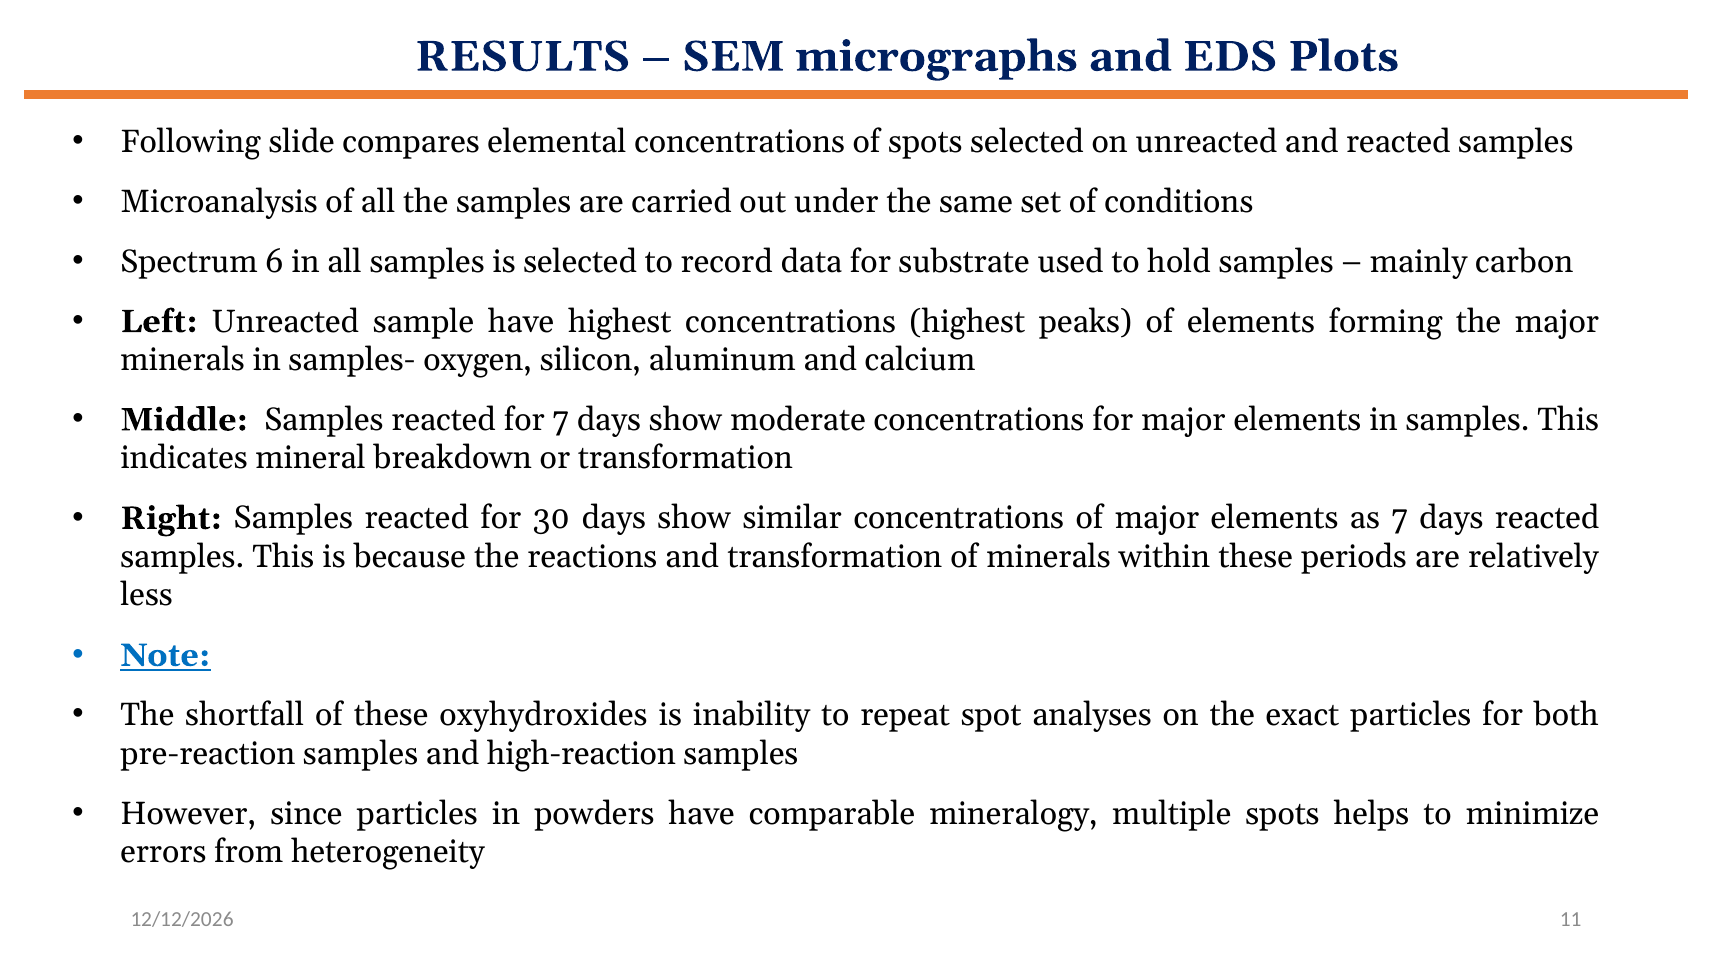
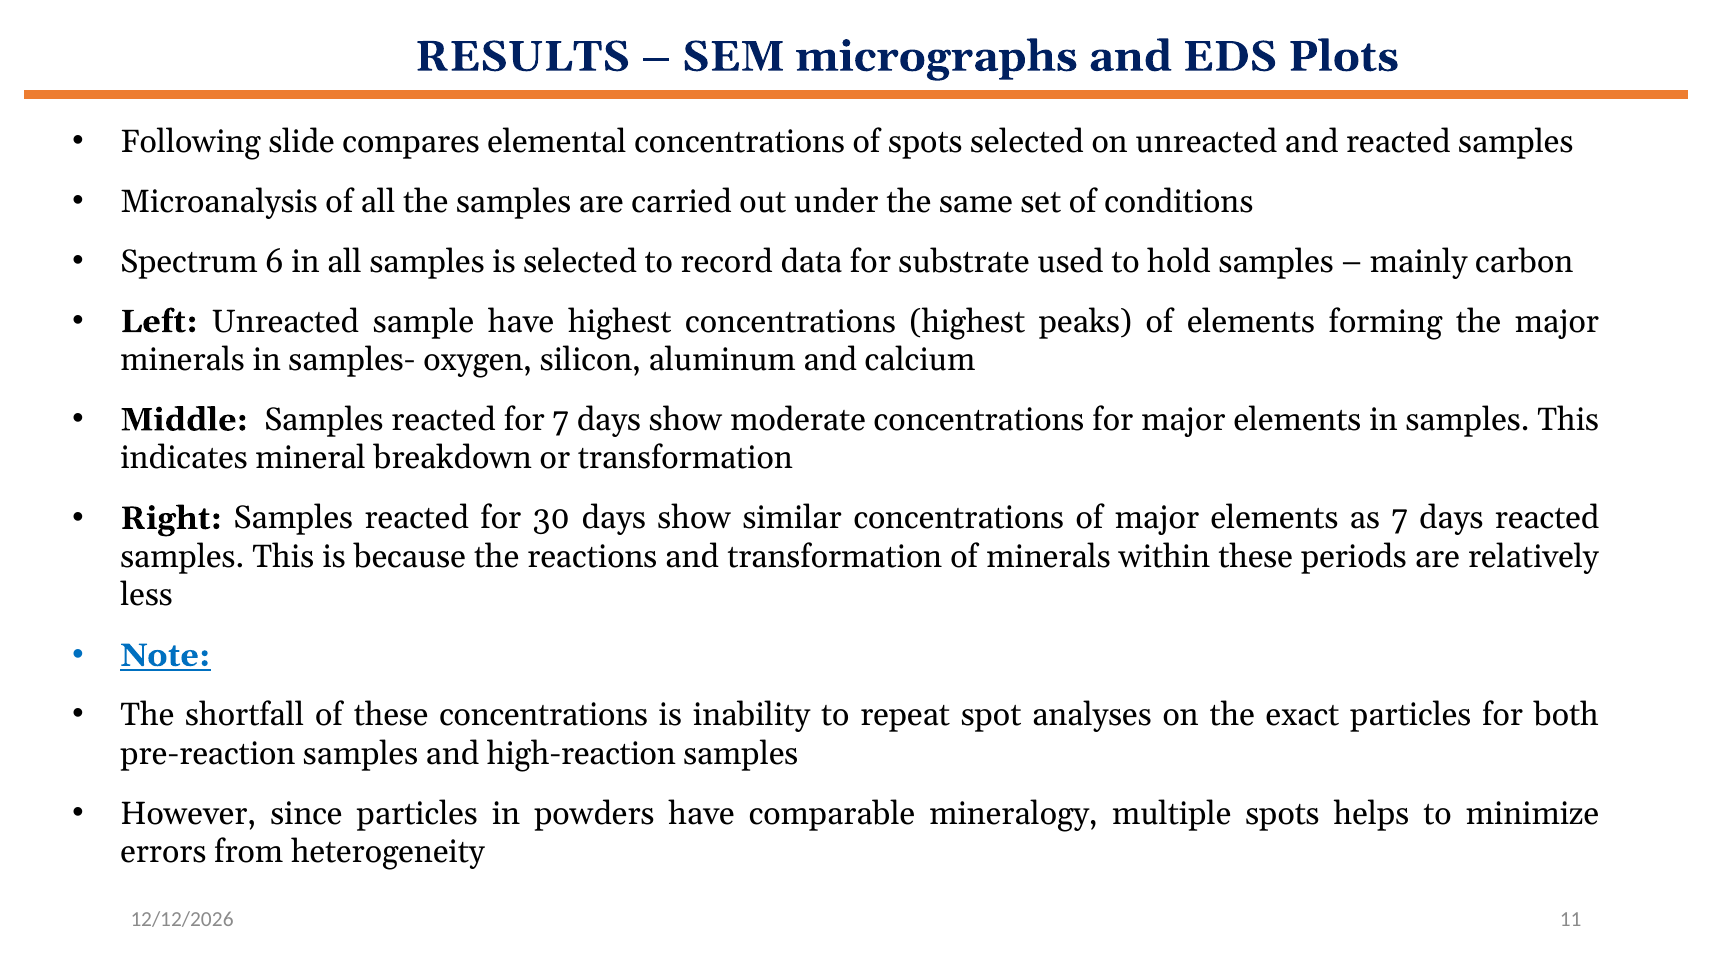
these oxyhydroxides: oxyhydroxides -> concentrations (544, 715)
